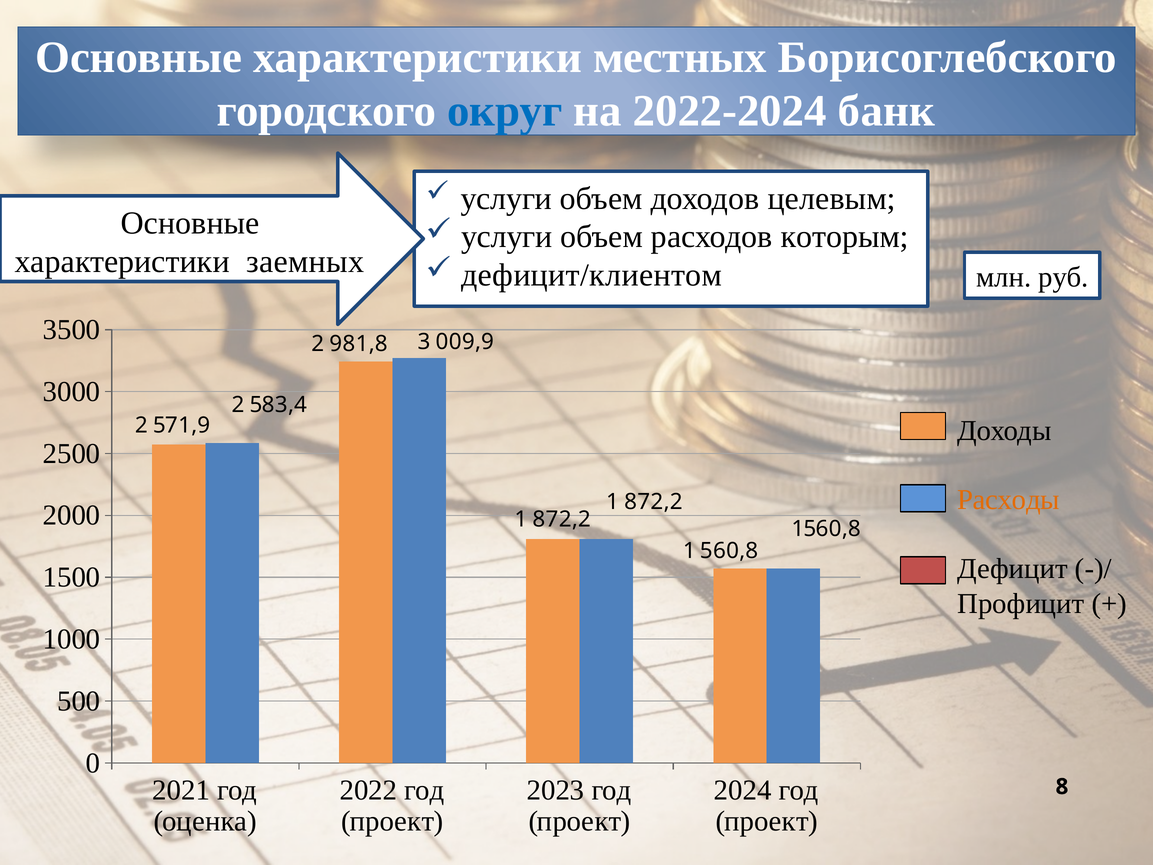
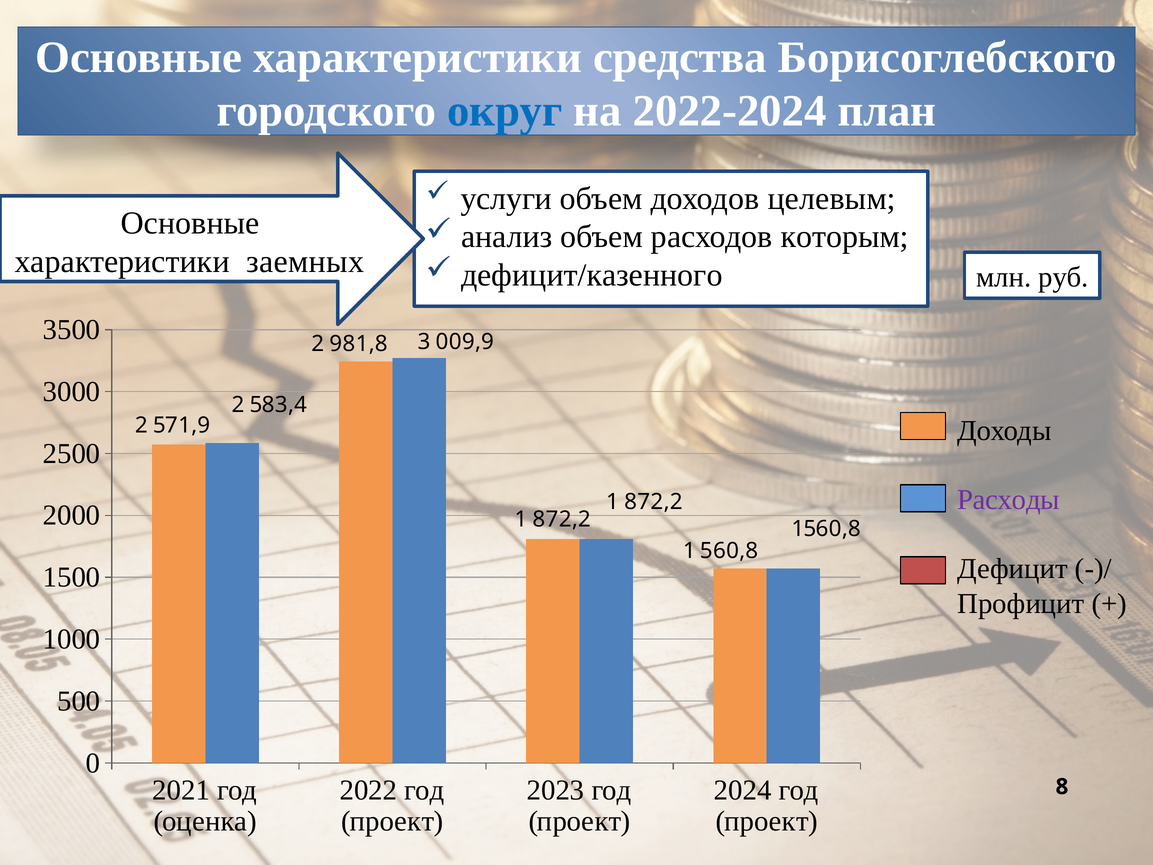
местных: местных -> средства (680, 57)
банк: банк -> план (887, 111)
услуги: услуги -> анализ (507, 237)
дефицит/клиентом: дефицит/клиентом -> дефицит/казенного (592, 275)
Расходы colour: orange -> purple (1008, 500)
